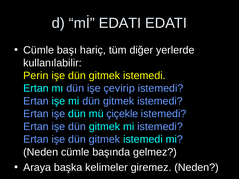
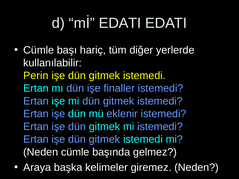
çevirip: çevirip -> finaller (119, 88)
çiçekle: çiçekle -> eklenir (122, 114)
